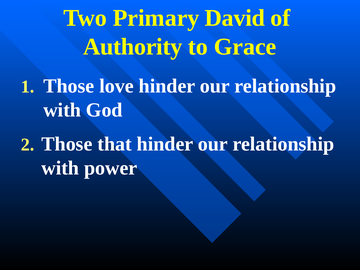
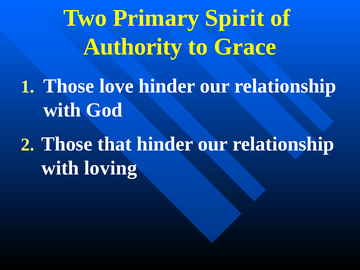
David: David -> Spirit (235, 18)
power: power -> loving (111, 168)
